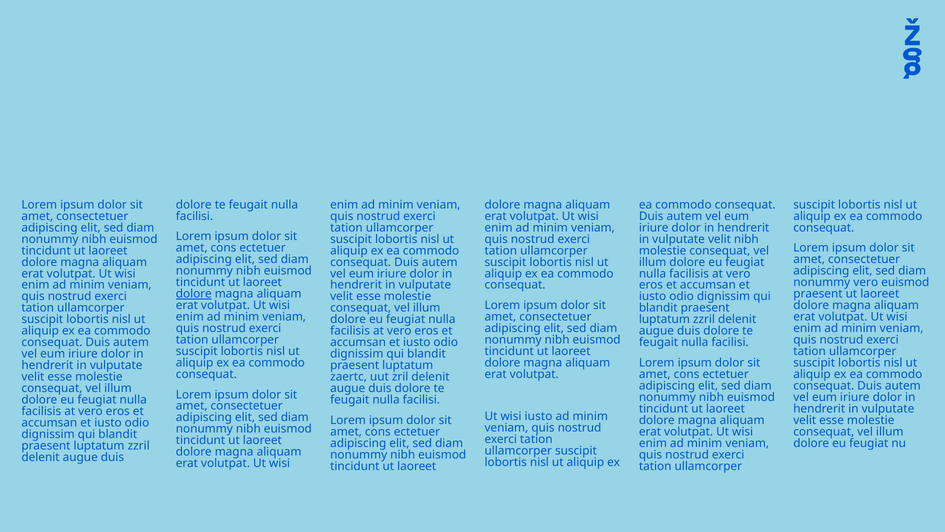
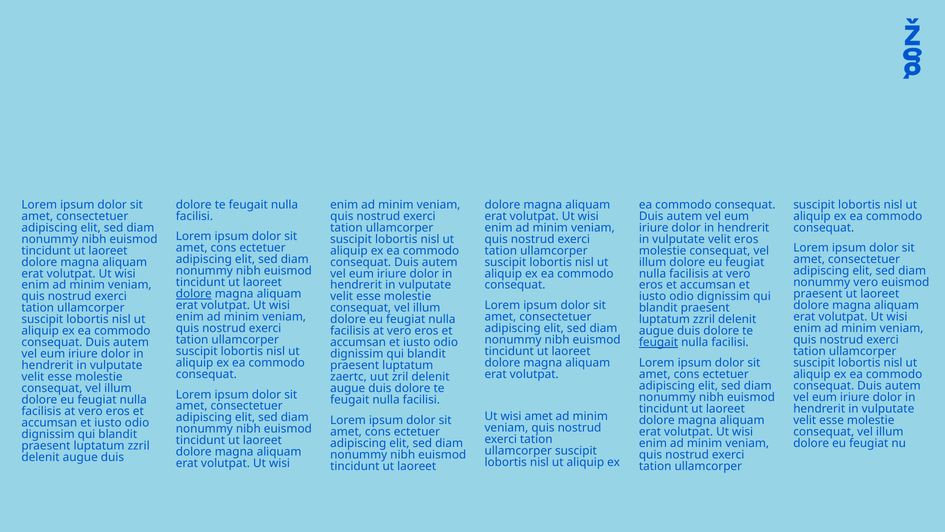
velit nibh: nibh -> eros (746, 239)
feugait underline: none -> present (659, 342)
wisi iusto: iusto -> amet (539, 416)
